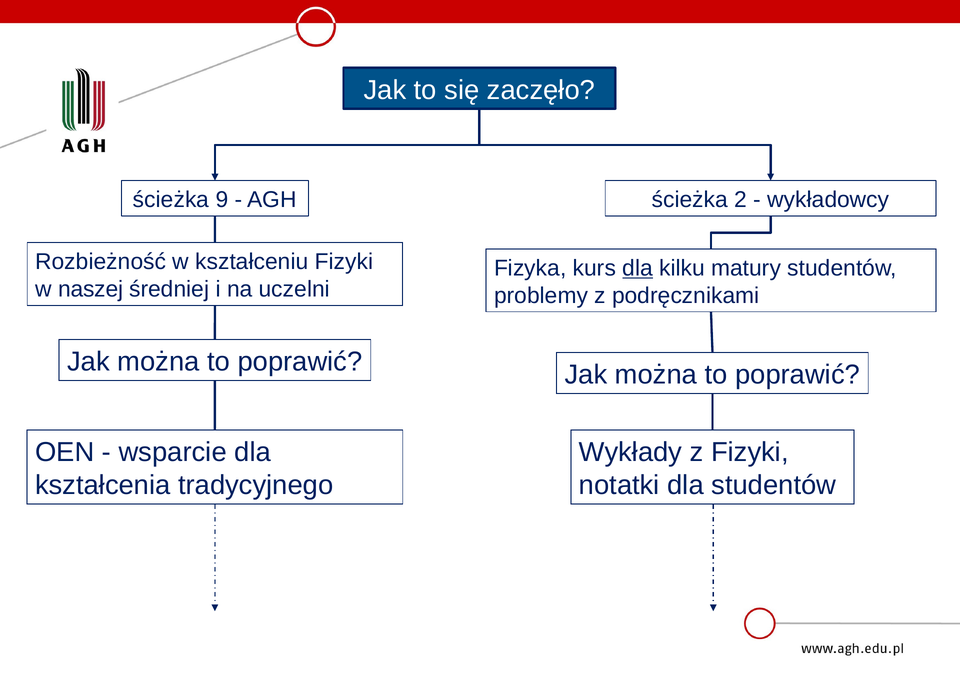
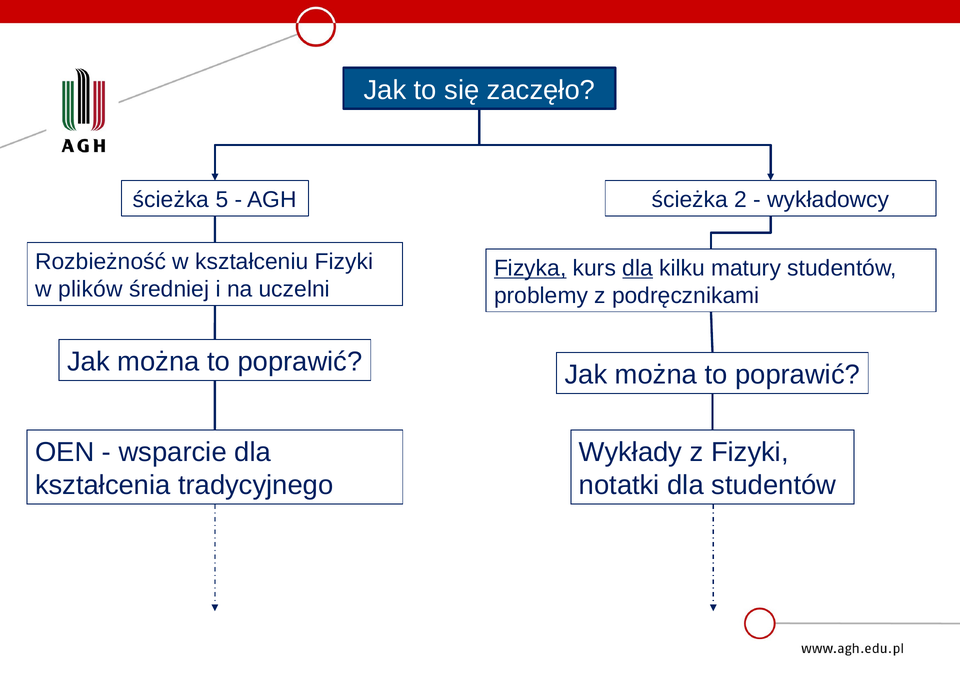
9: 9 -> 5 (222, 200)
Fizyka underline: none -> present (530, 268)
naszej: naszej -> plików (90, 289)
